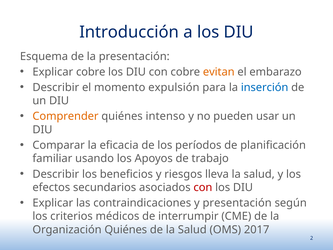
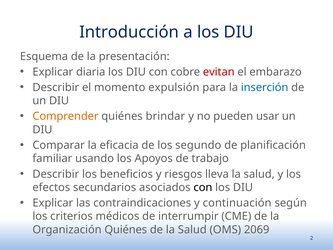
Explicar cobre: cobre -> diaria (91, 72)
evitan colour: orange -> red (219, 72)
intenso: intenso -> brindar (165, 116)
períodos: períodos -> segundo (198, 145)
con colour: red -> black (203, 187)
y presentación: presentación -> continuación (237, 203)
2017: 2017 -> 2069 (257, 229)
